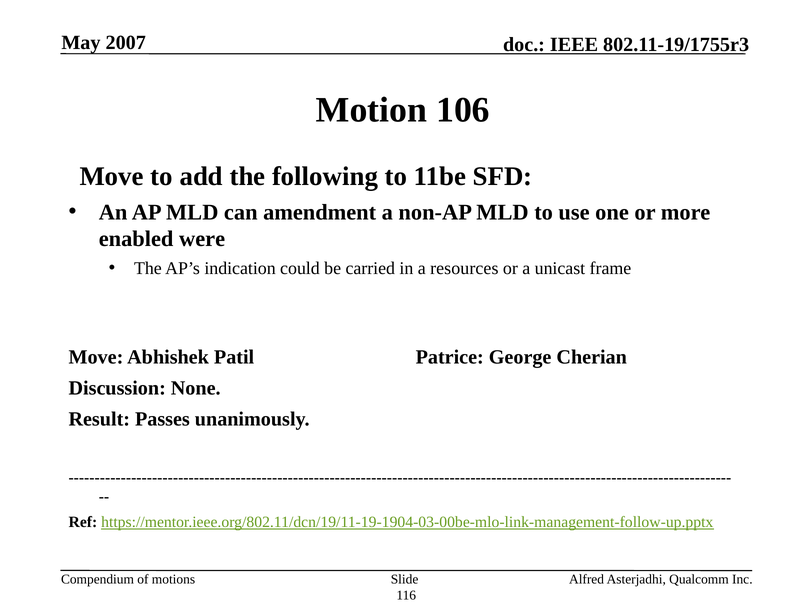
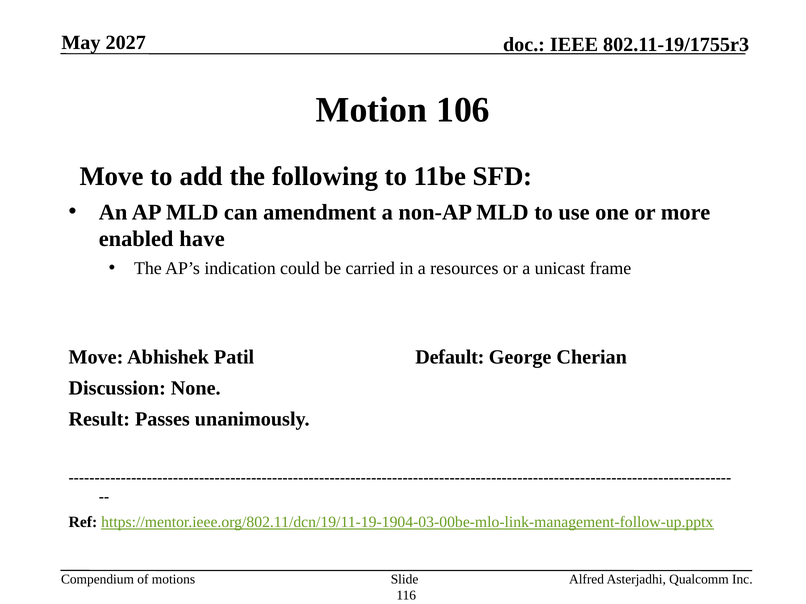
2007: 2007 -> 2027 (126, 43)
were: were -> have (202, 239)
Patrice: Patrice -> Default (450, 358)
